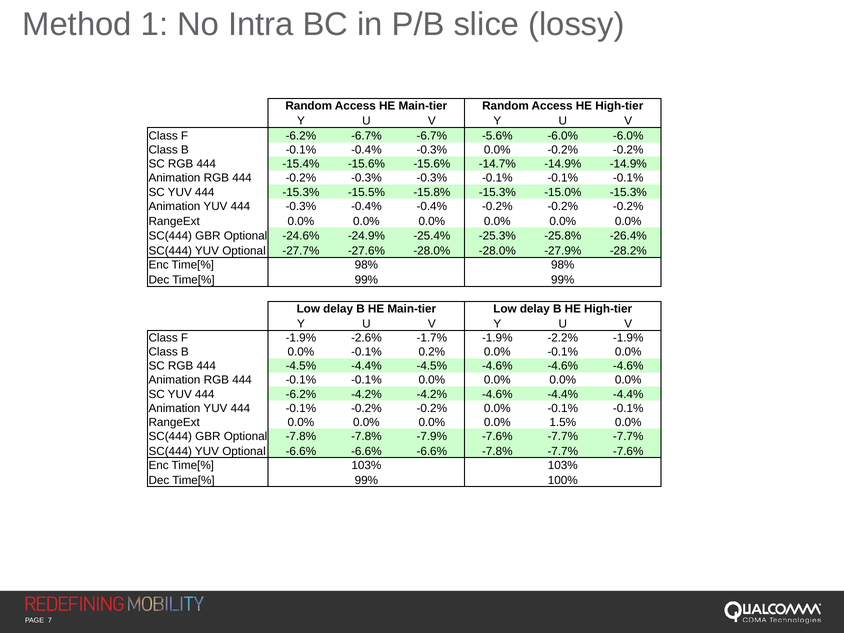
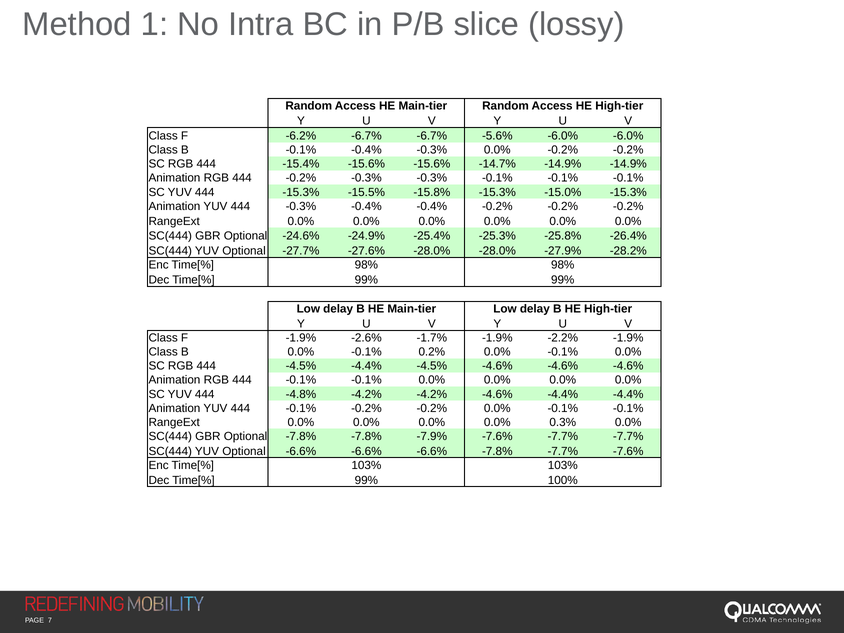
444 -6.2%: -6.2% -> -4.8% (301, 394)
1.5%: 1.5% -> 0.3% (563, 422)
